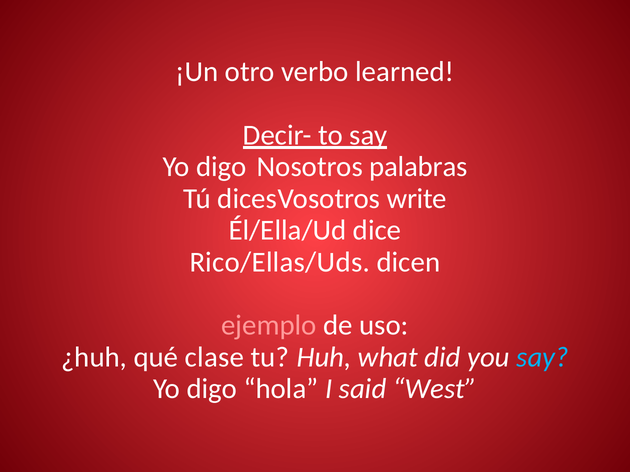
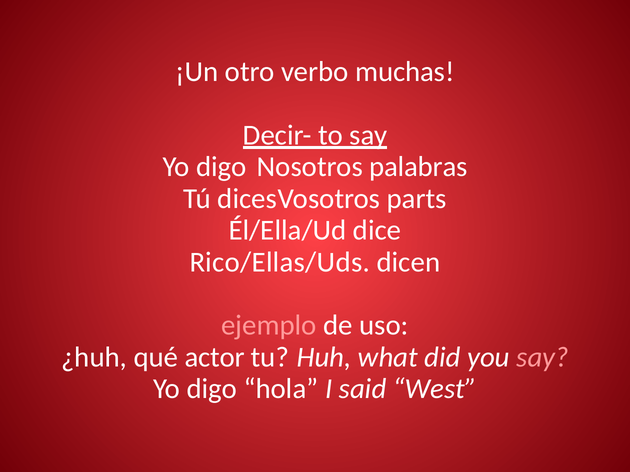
learned: learned -> muchas (405, 72)
write: write -> parts (417, 199)
clase: clase -> actor (215, 358)
say colour: light blue -> pink (542, 358)
